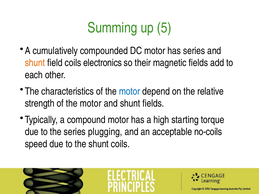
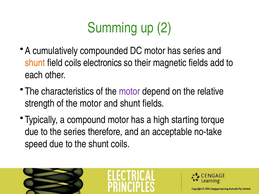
5: 5 -> 2 (164, 28)
motor colour: blue -> purple (130, 91)
plugging: plugging -> therefore (105, 132)
no-coils: no-coils -> no-take (208, 132)
